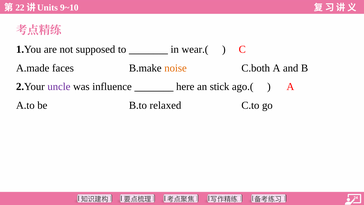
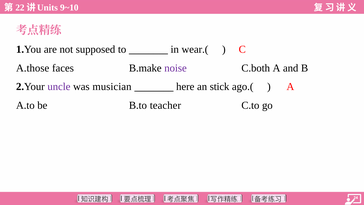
A.made: A.made -> A.those (33, 68)
noise colour: orange -> purple (176, 68)
influence: influence -> musician (112, 87)
relaxed: relaxed -> teacher (165, 105)
